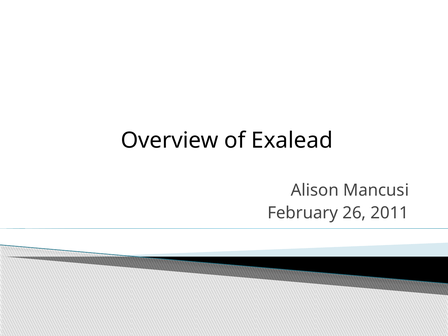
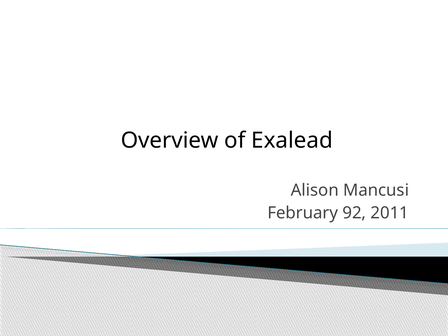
26: 26 -> 92 (354, 213)
